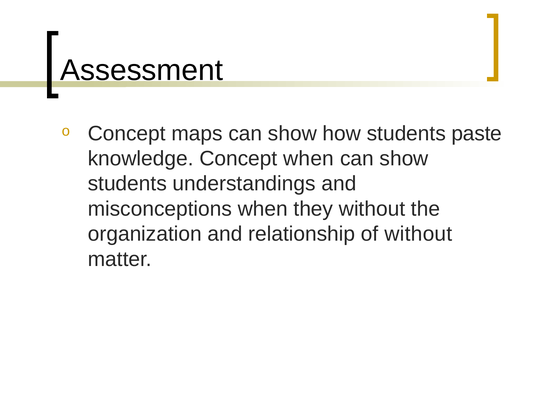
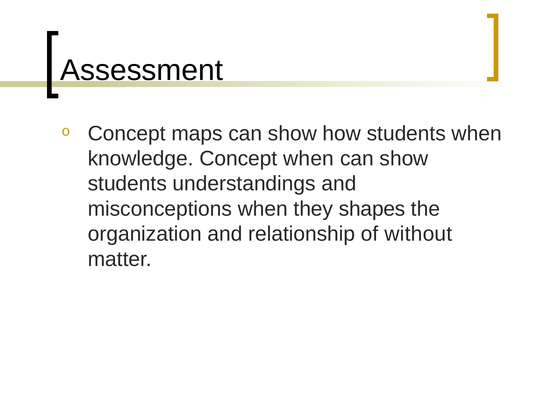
students paste: paste -> when (477, 134)
they without: without -> shapes (372, 209)
